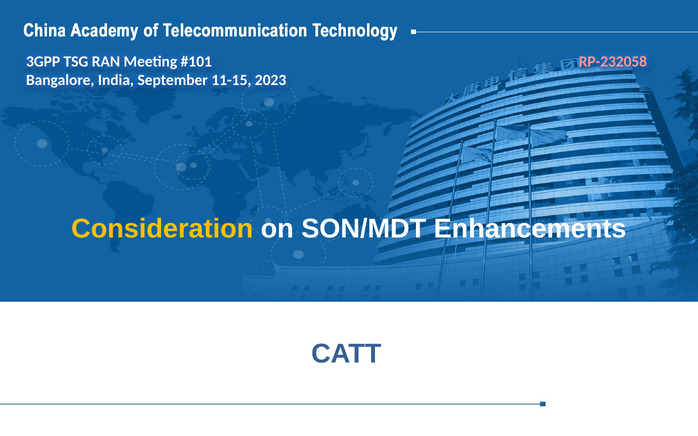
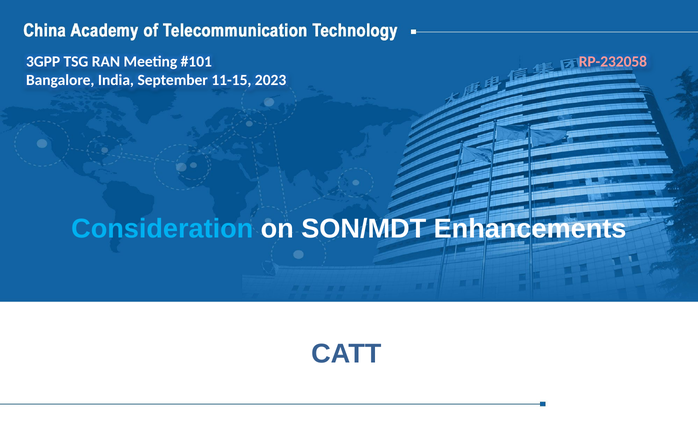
Consideration colour: yellow -> light blue (162, 229)
